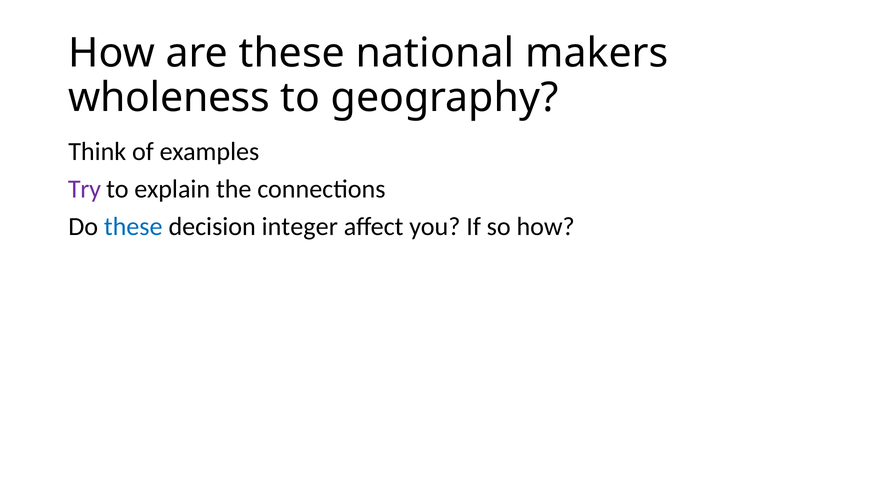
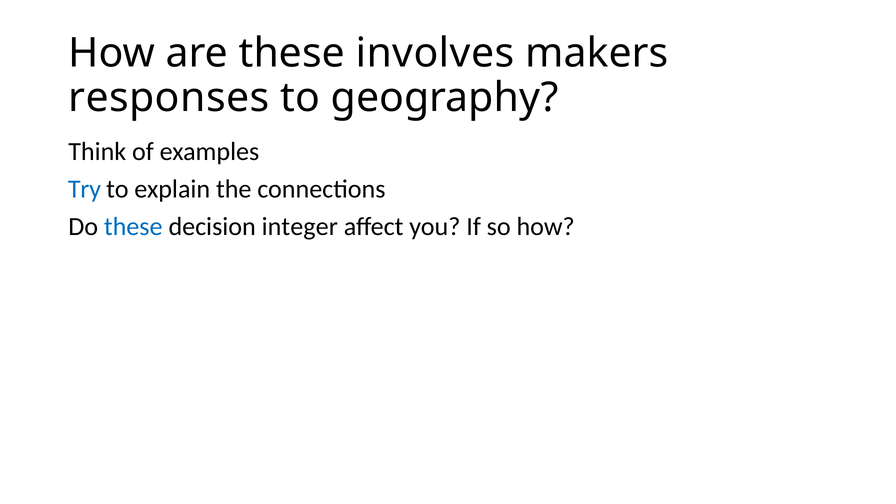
national: national -> involves (435, 53)
wholeness: wholeness -> responses (169, 97)
Try colour: purple -> blue (84, 189)
